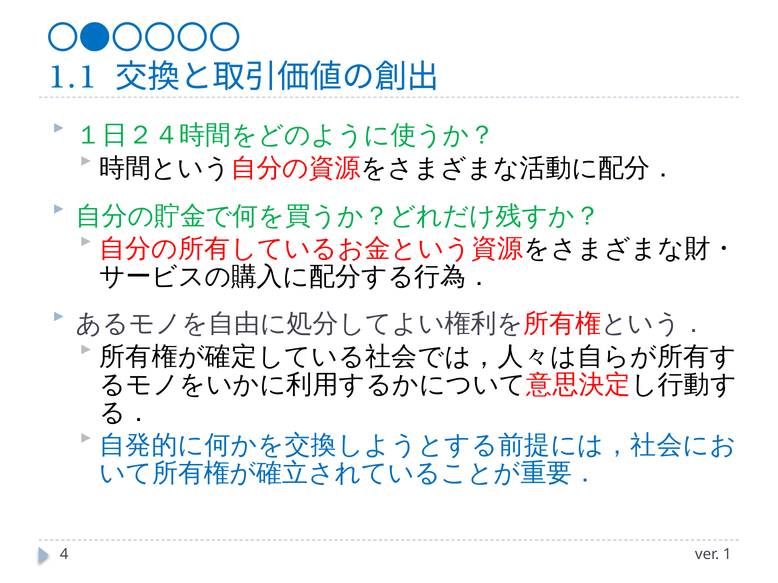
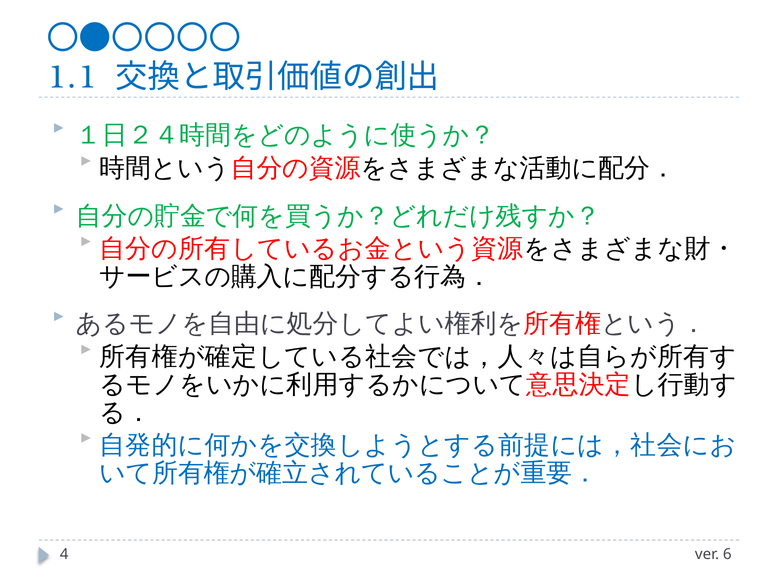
1: 1 -> 6 (727, 555)
